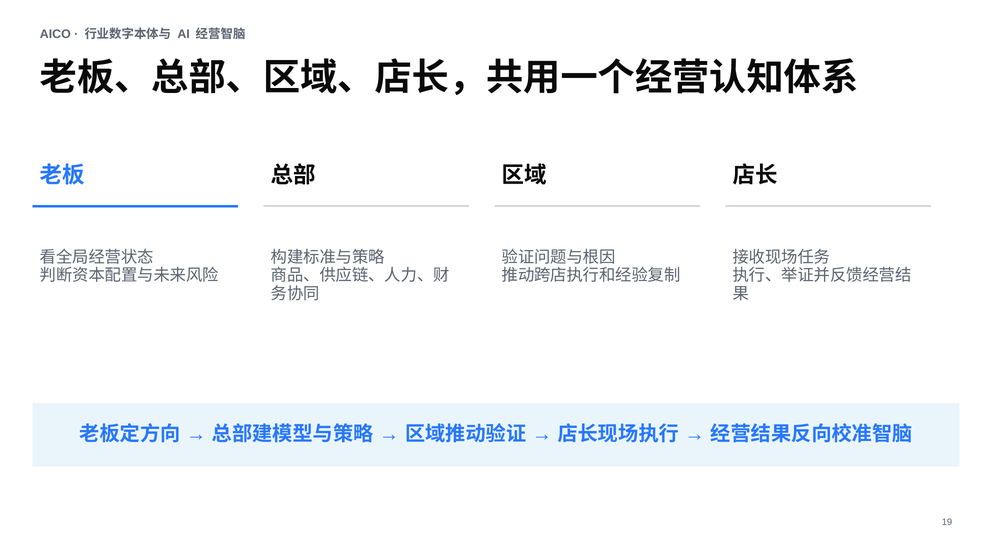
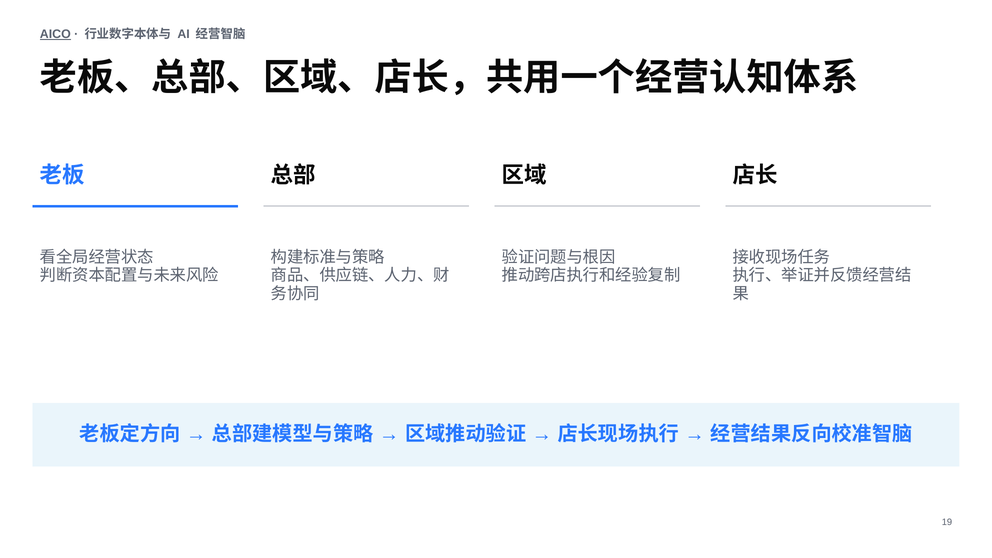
AICO underline: none -> present (55, 34)
